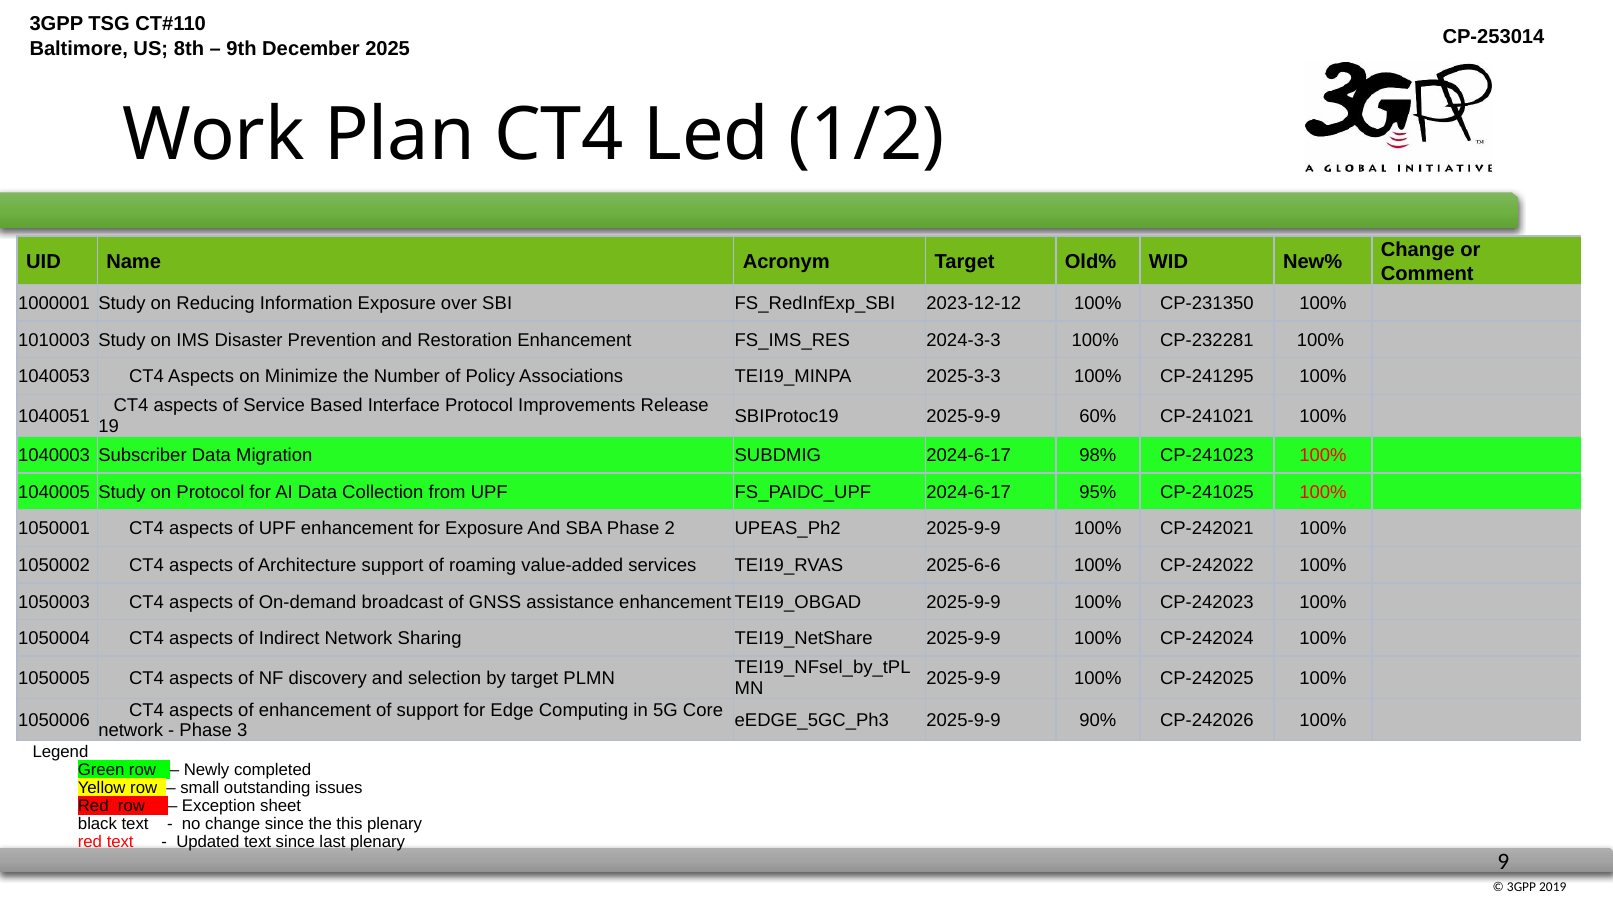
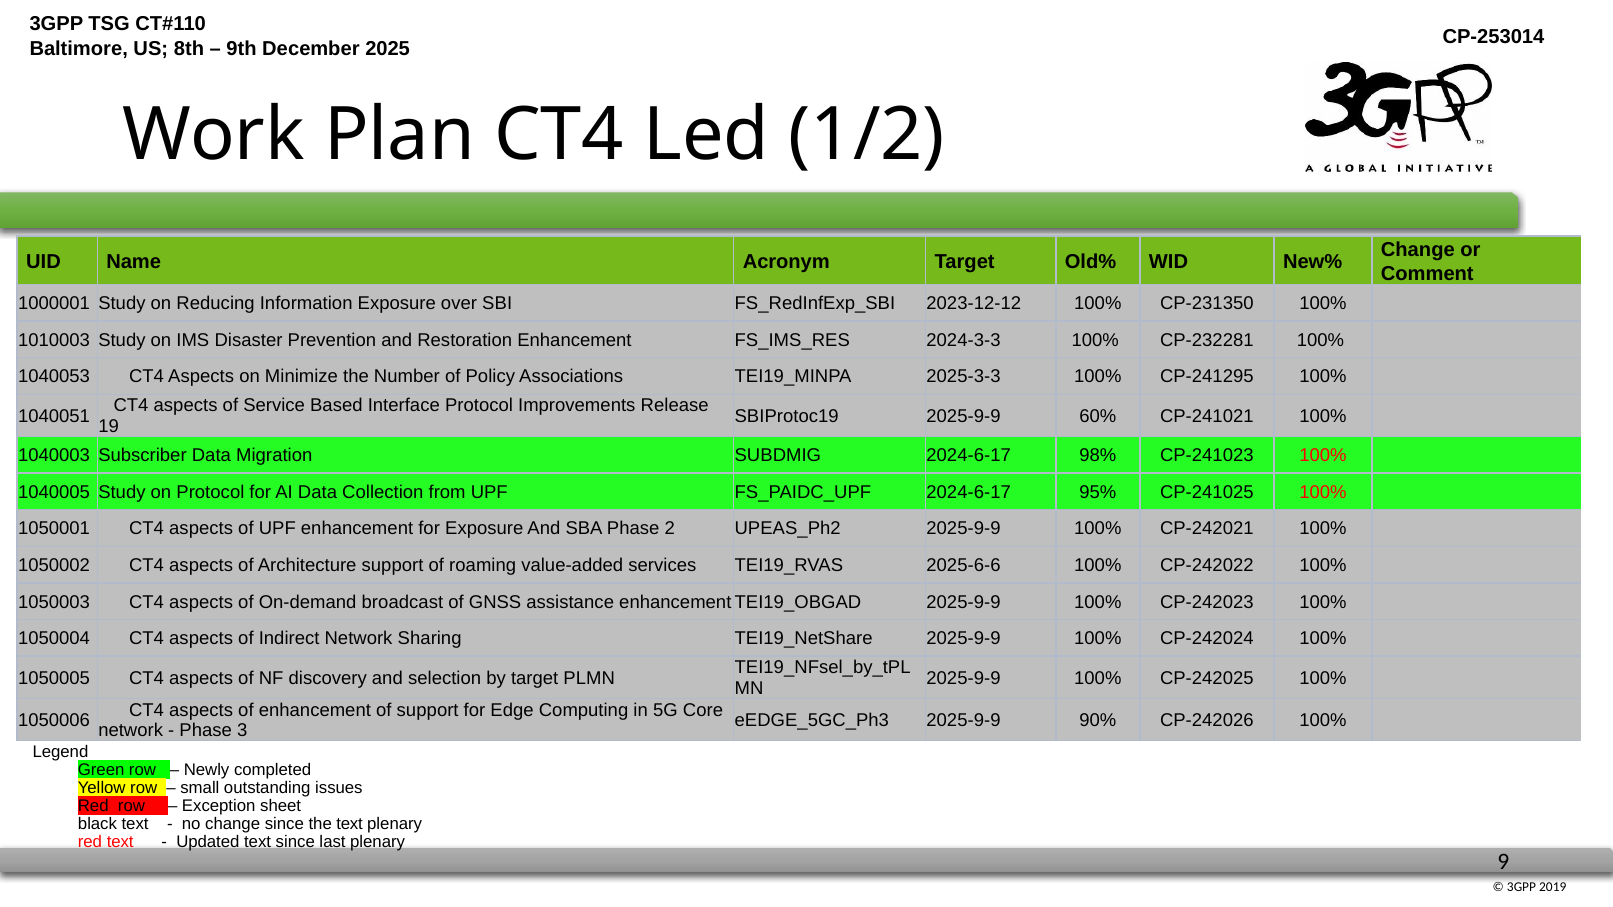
the this: this -> text (350, 825)
